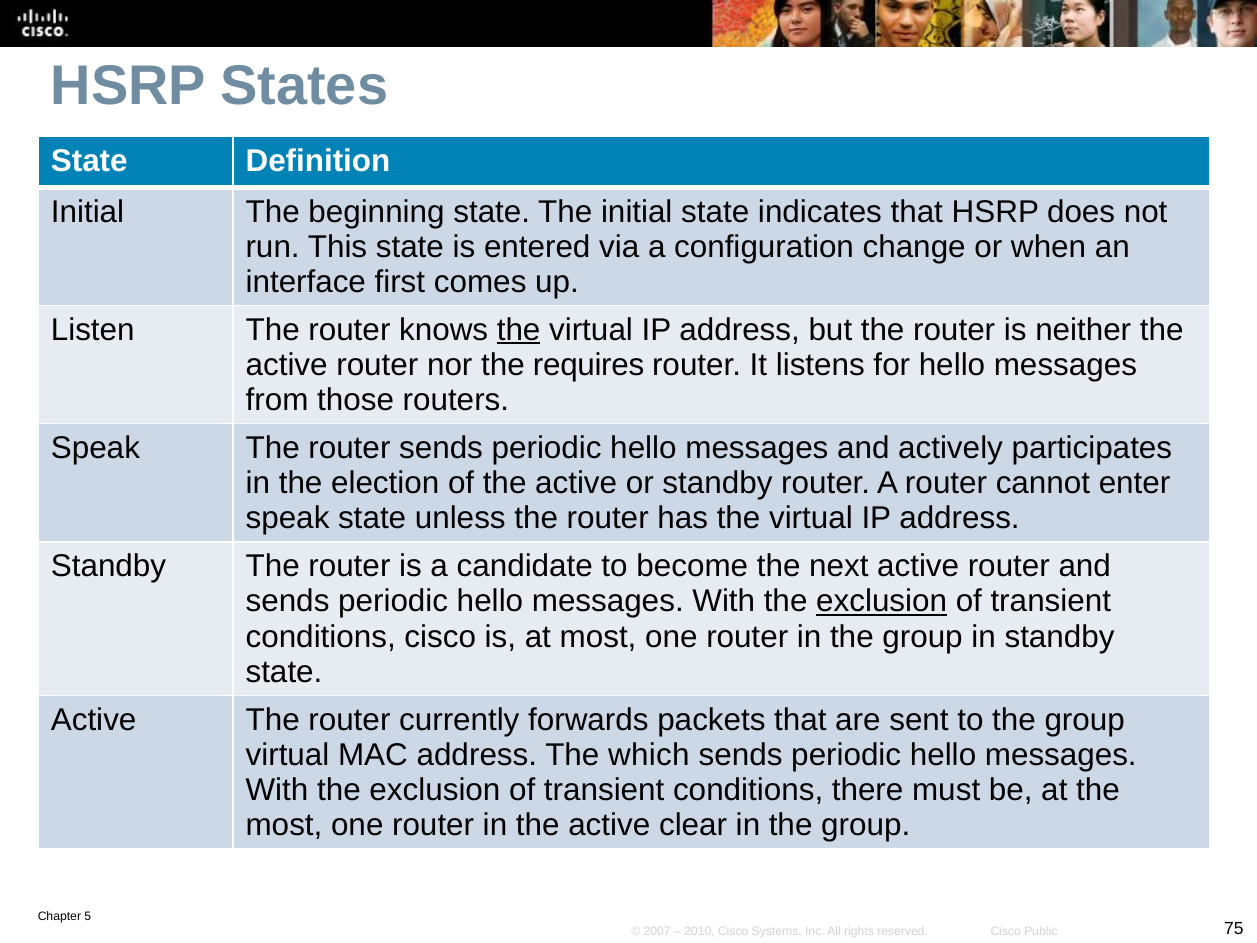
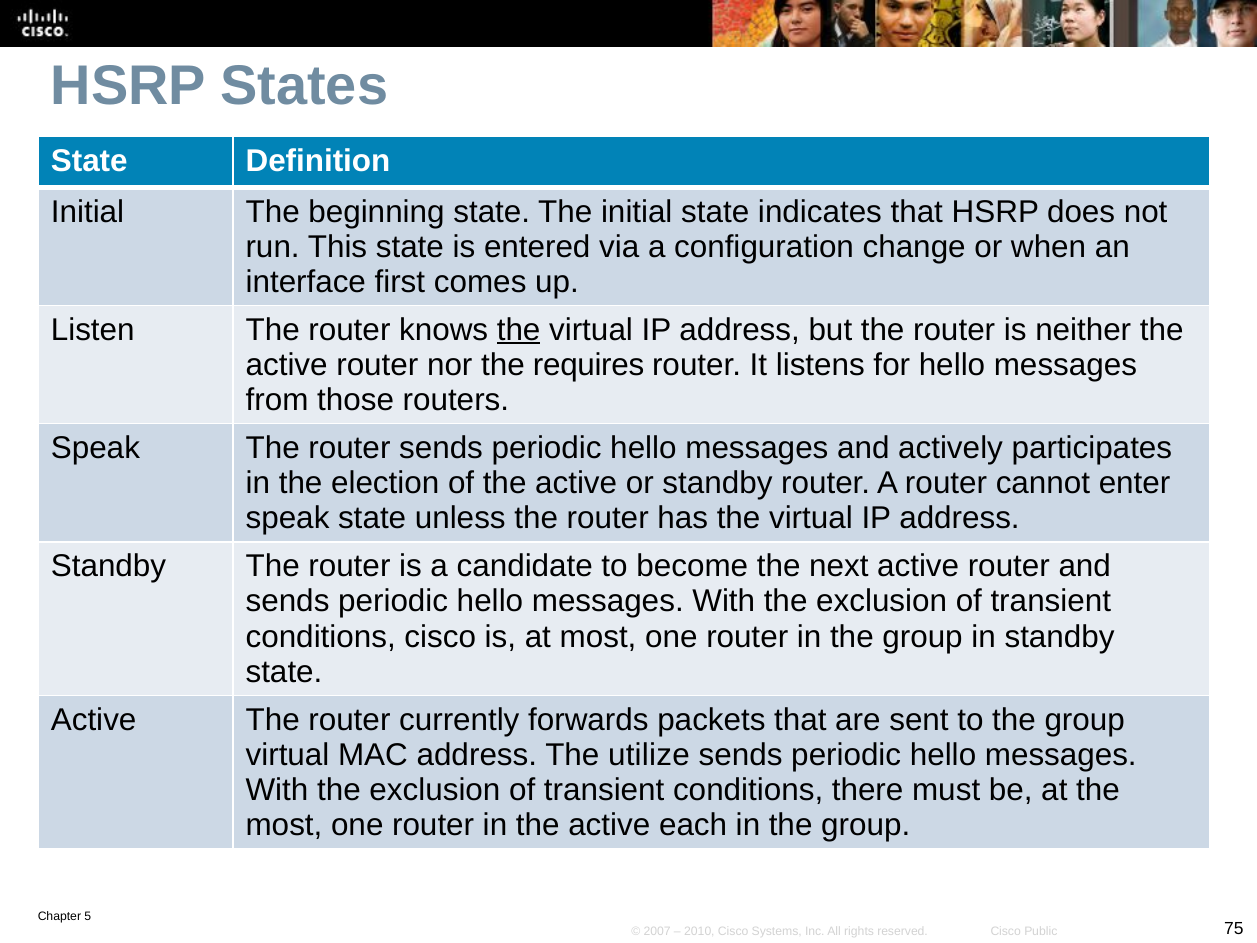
exclusion underline: present -> none (882, 601)
which: which -> utilize (649, 755)
clear: clear -> each (693, 825)
